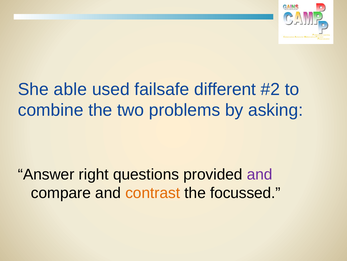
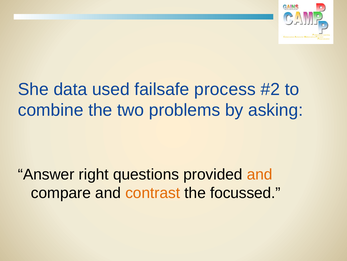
able: able -> data (70, 89)
different: different -> process (225, 89)
and colour: purple -> orange (260, 174)
